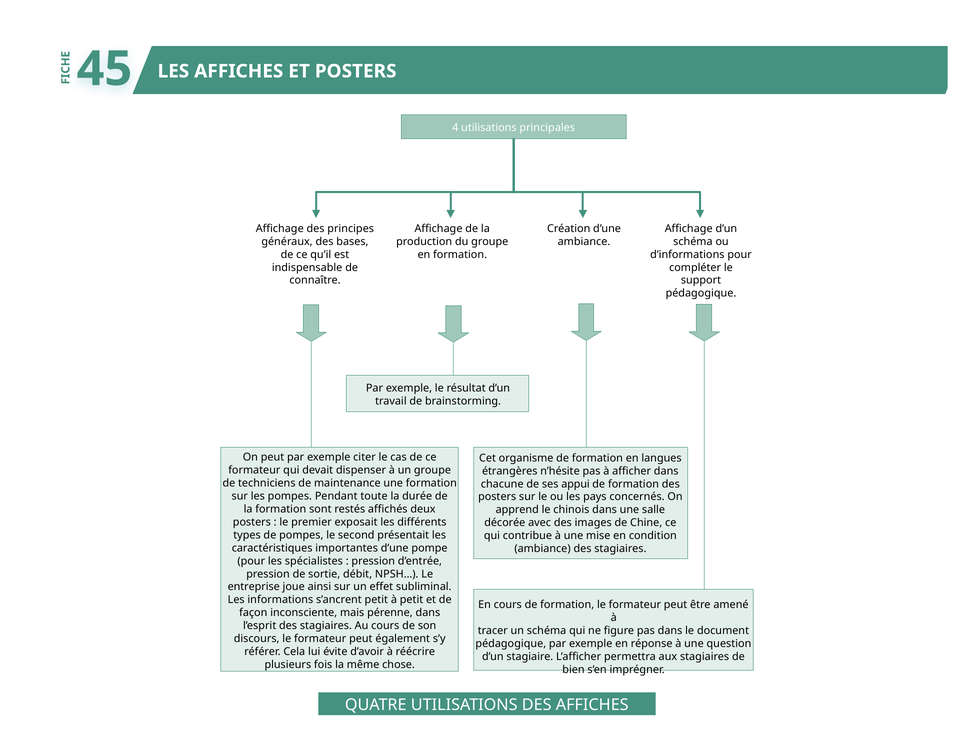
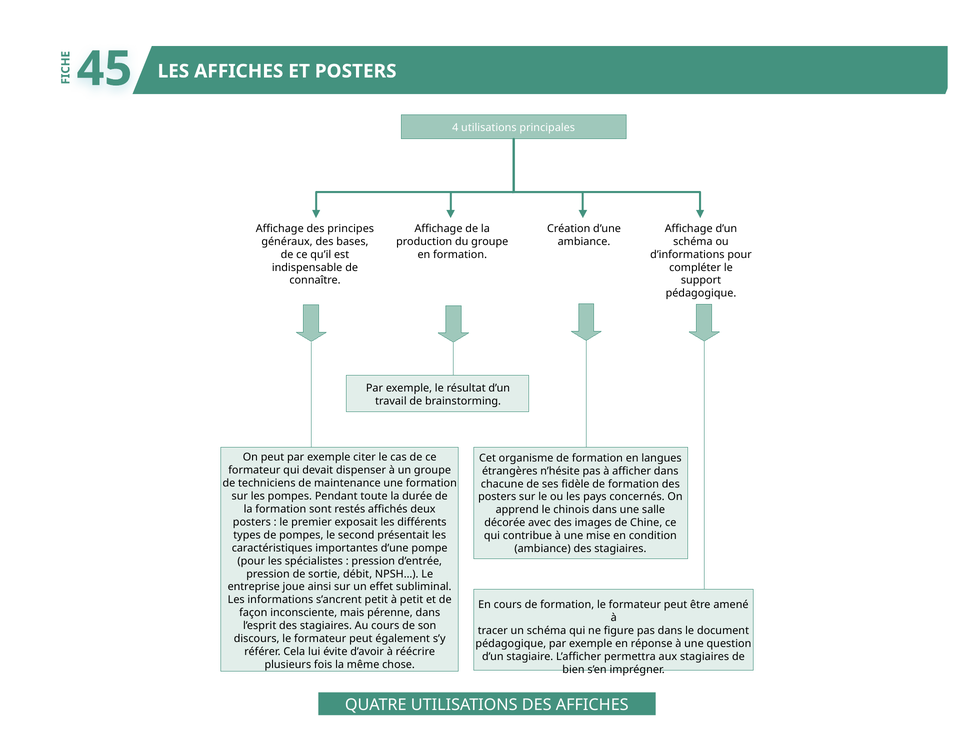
appui: appui -> fidèle (575, 484)
